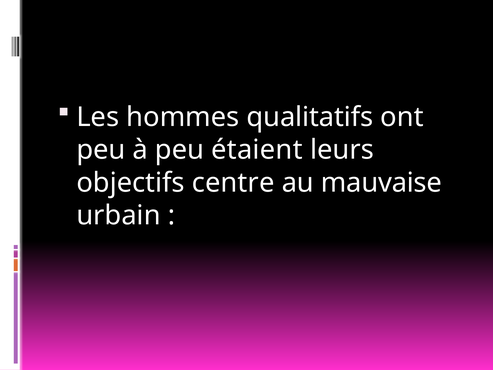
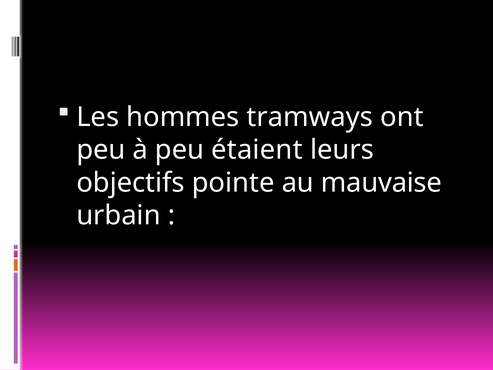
qualitatifs: qualitatifs -> tramways (310, 117)
centre: centre -> pointe (233, 183)
